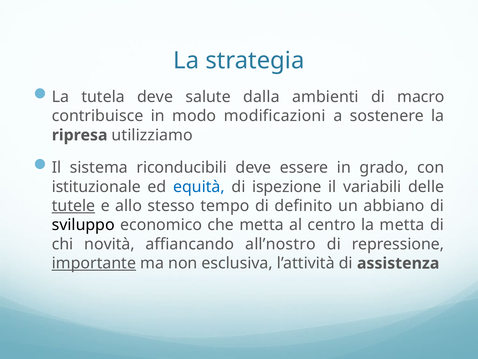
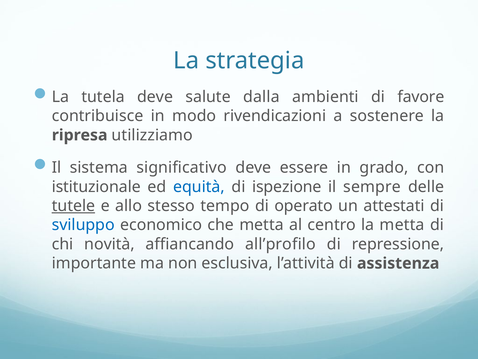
macro: macro -> favore (421, 97)
modificazioni: modificazioni -> rivendicazioni (275, 116)
riconducibili: riconducibili -> significativo (182, 167)
variabili: variabili -> sempre (372, 186)
definito: definito -> operato (304, 206)
abbiano: abbiano -> attestati (394, 206)
sviluppo colour: black -> blue (83, 225)
all’nostro: all’nostro -> all’profilo (281, 244)
importante underline: present -> none (94, 263)
